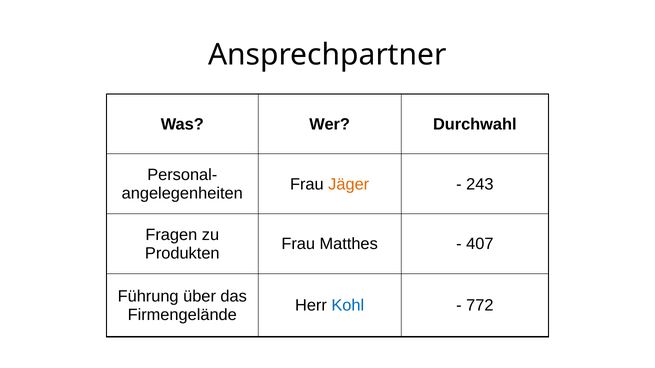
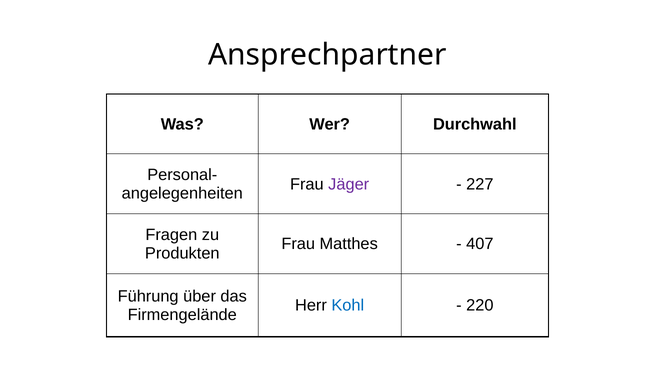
Jäger colour: orange -> purple (349, 184)
243: 243 -> 227 (480, 184)
772: 772 -> 220 (480, 306)
